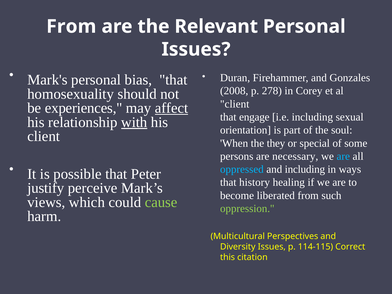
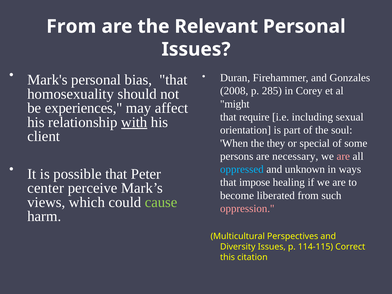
278: 278 -> 285 (272, 91)
client: client -> might (235, 104)
affect underline: present -> none (172, 108)
engage: engage -> require (254, 117)
are colour: light blue -> pink (343, 156)
and including: including -> unknown (305, 169)
history: history -> impose (255, 182)
justify: justify -> center (46, 188)
oppression colour: light green -> pink (247, 209)
